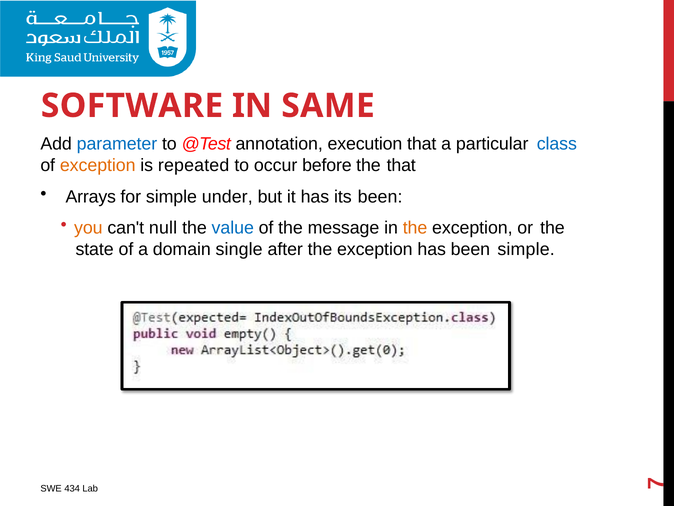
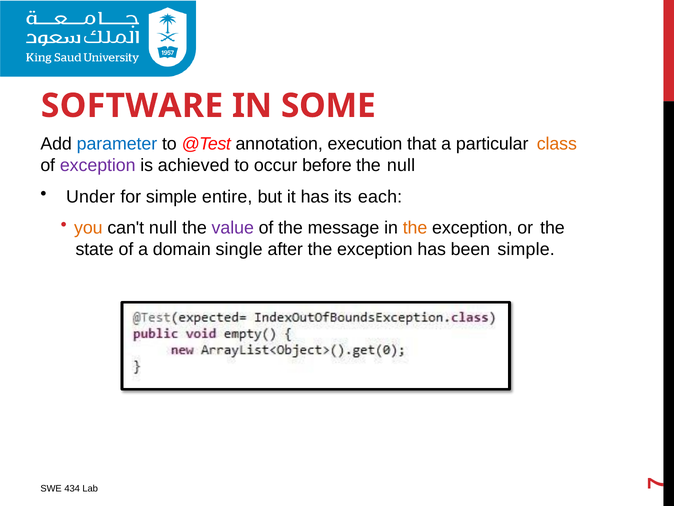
SAME: SAME -> SOME (328, 106)
class colour: blue -> orange (557, 144)
exception colour: orange -> purple (98, 165)
repeated: repeated -> achieved (194, 165)
the that: that -> null (401, 165)
Arrays: Arrays -> Under (91, 197)
under: under -> entire (227, 197)
its been: been -> each (380, 197)
value colour: blue -> purple (233, 228)
